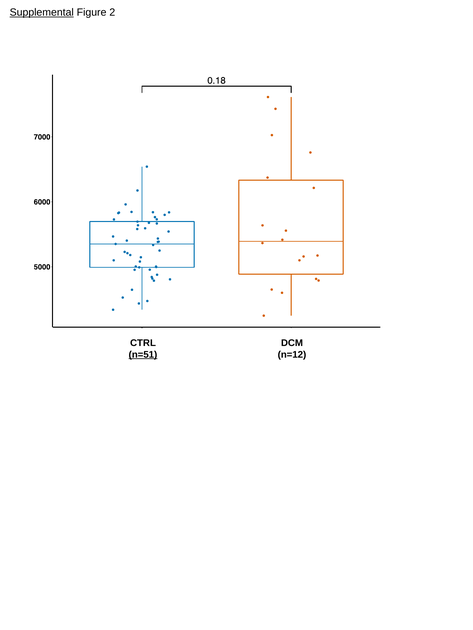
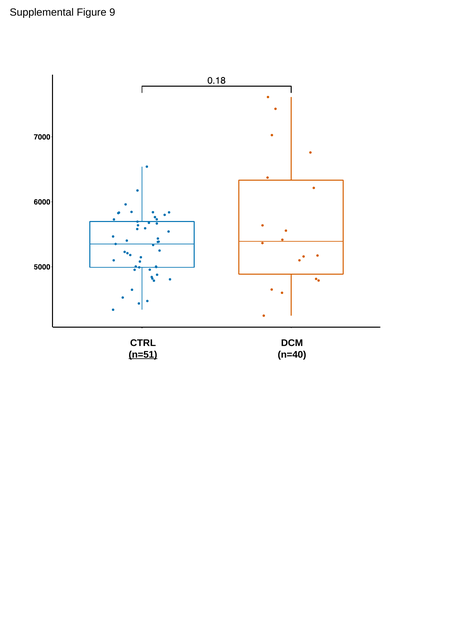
Supplemental underline: present -> none (42, 13)
2: 2 -> 9 (112, 13)
n=12: n=12 -> n=40 (292, 355)
